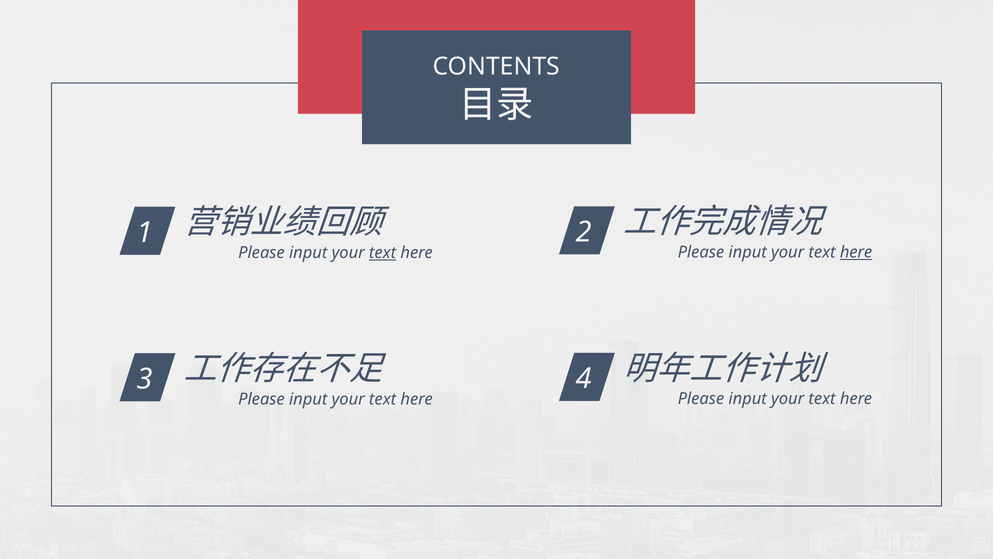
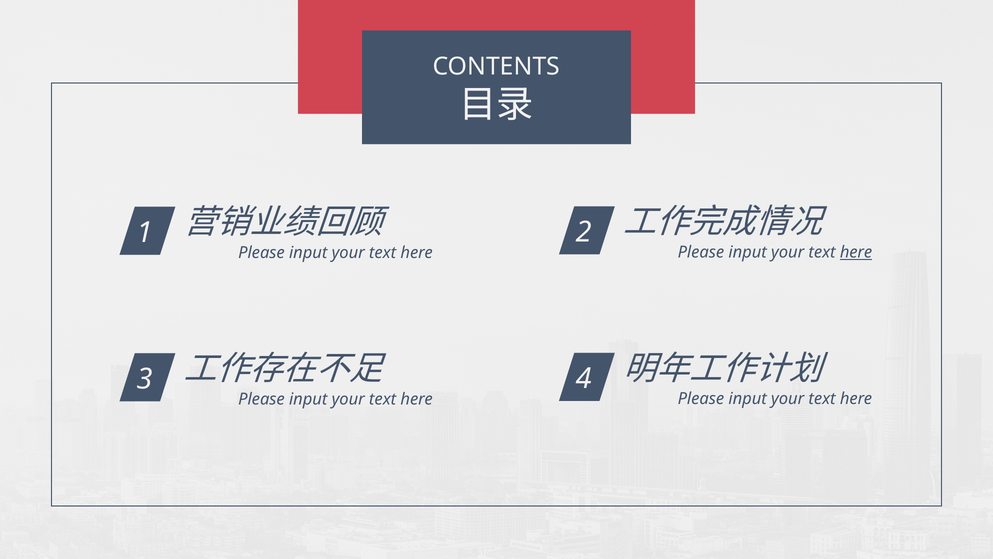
text underline: present -> none (383, 253)
